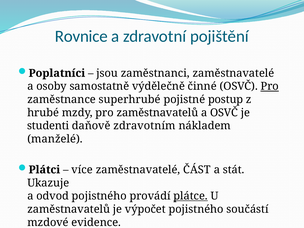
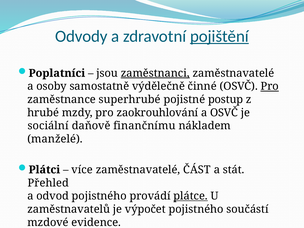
Rovnice: Rovnice -> Odvody (81, 36)
pojištění underline: none -> present (219, 36)
zaměstnanci underline: none -> present (155, 73)
pro zaměstnavatelů: zaměstnavatelů -> zaokrouhlování (157, 113)
studenti: studenti -> sociální (48, 126)
zdravotním: zdravotním -> finančnímu (144, 126)
Ukazuje: Ukazuje -> Přehled (48, 183)
